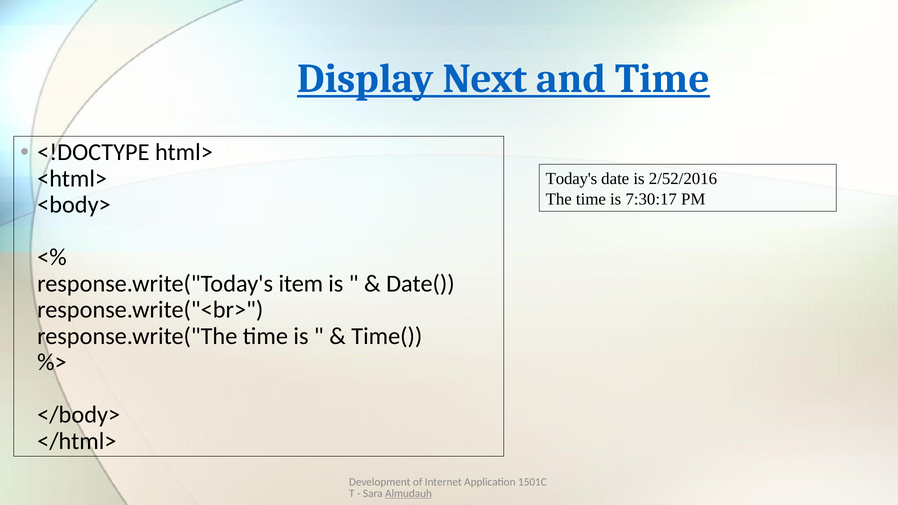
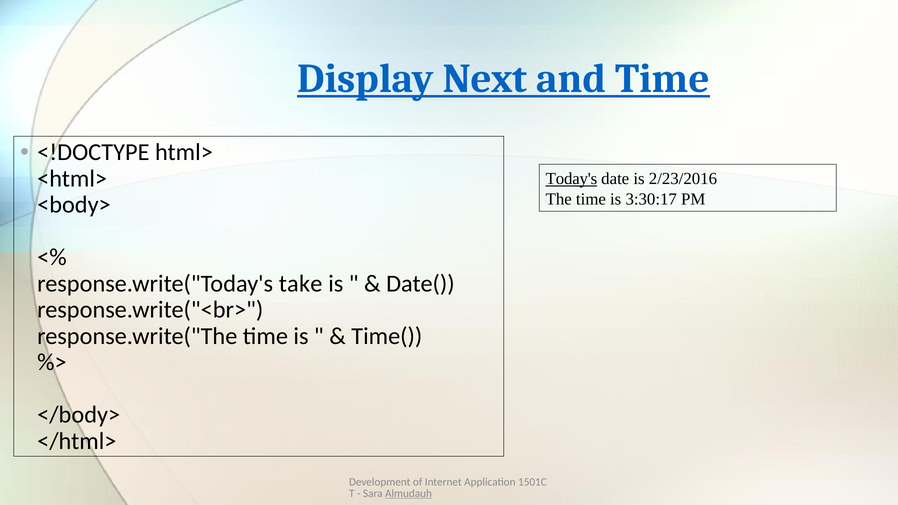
Today's underline: none -> present (571, 179)
2/52/2016: 2/52/2016 -> 2/23/2016 (683, 179)
7:30:17: 7:30:17 -> 3:30:17 (651, 199)
item: item -> take (301, 284)
